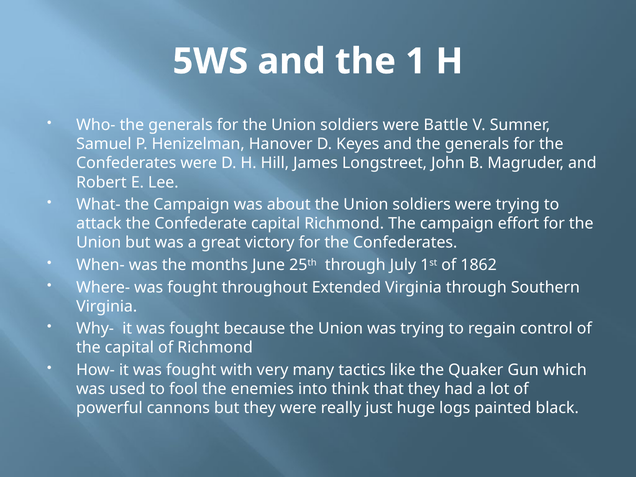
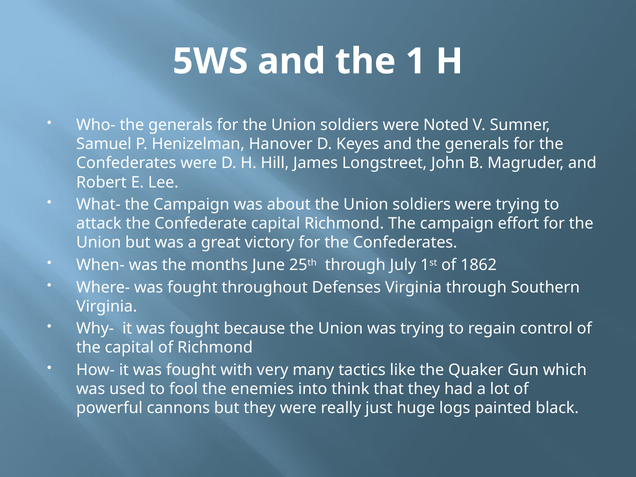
Battle: Battle -> Noted (446, 125)
Extended: Extended -> Defenses (346, 287)
